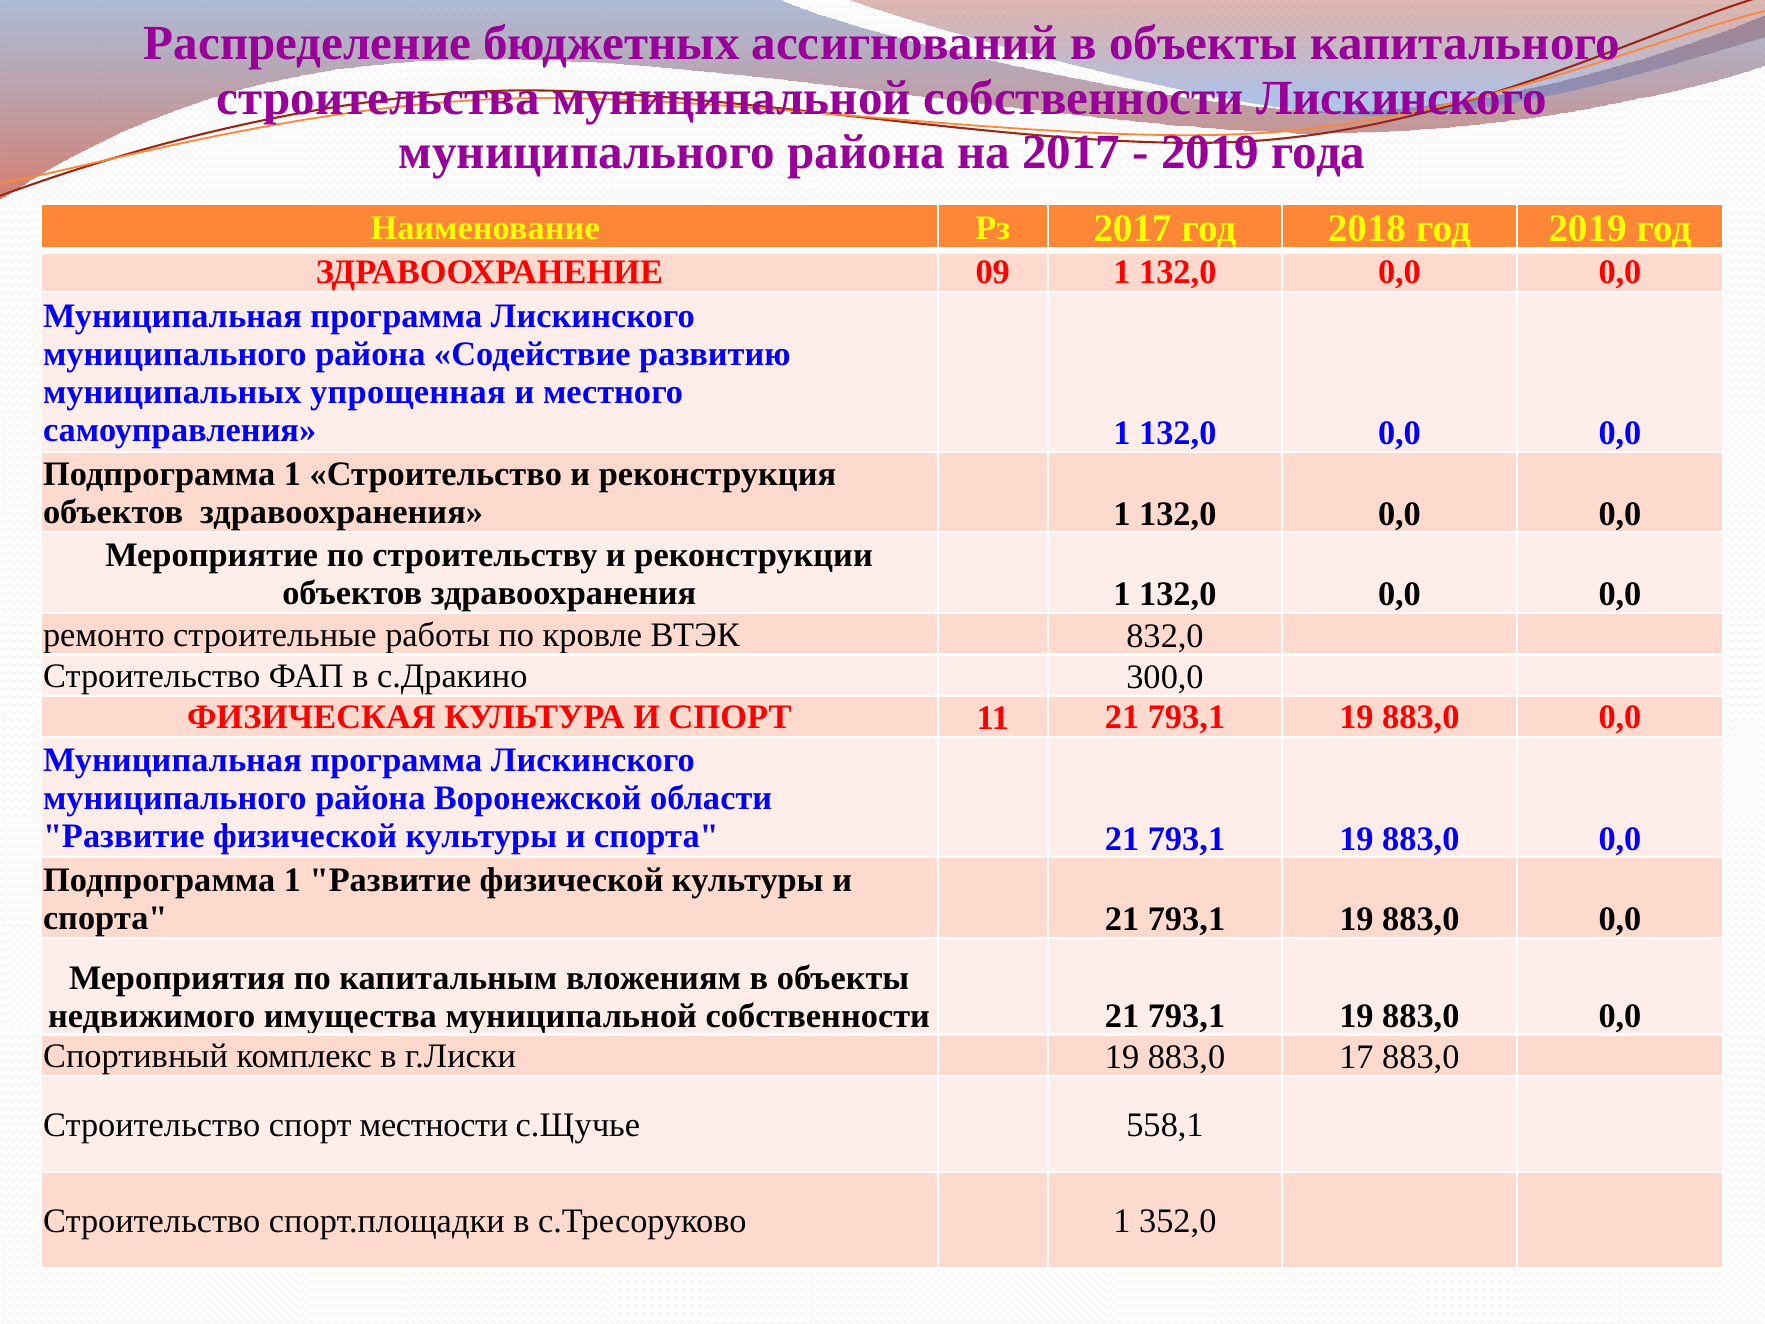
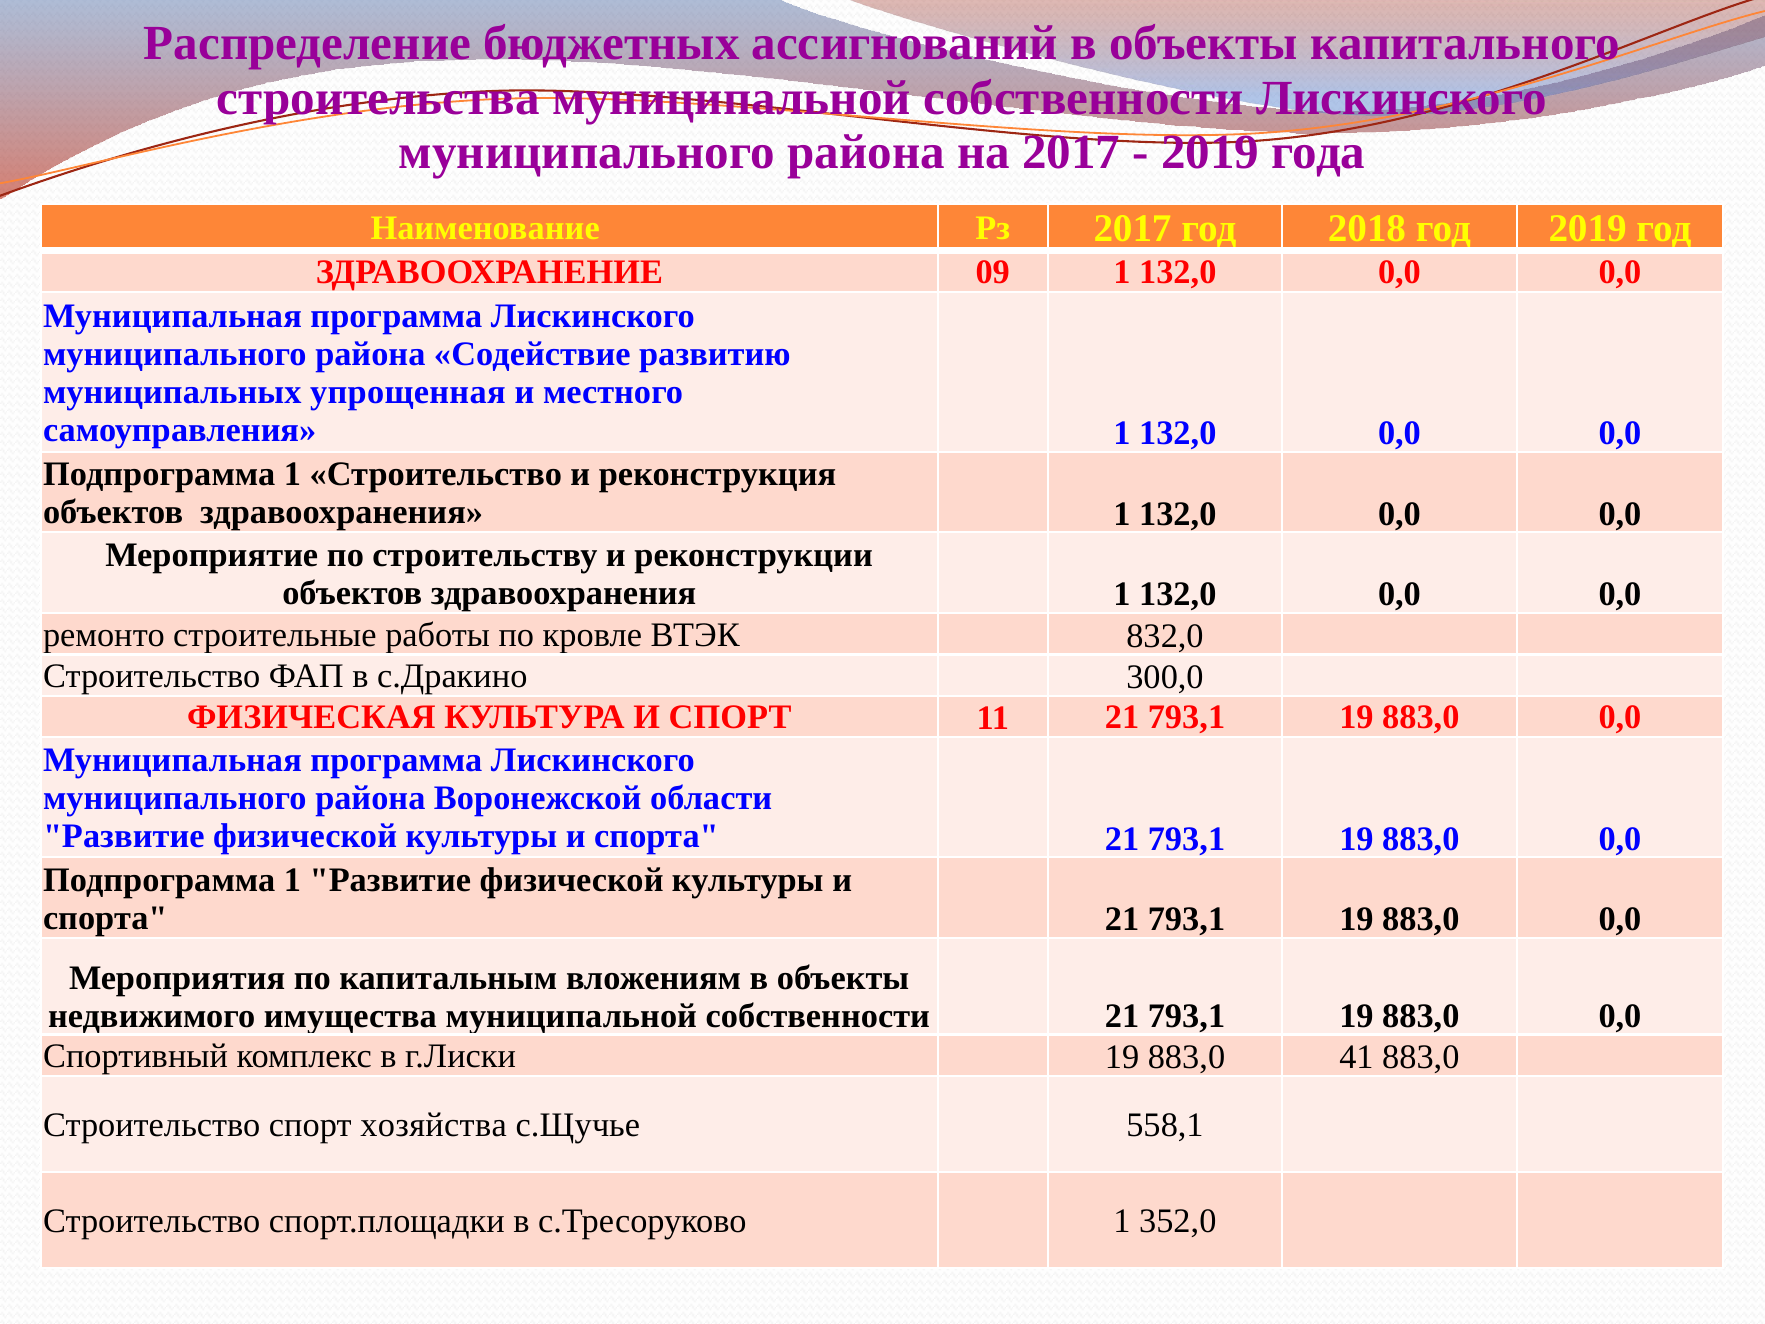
17: 17 -> 41 (1356, 1057)
местности: местности -> хозяйства (434, 1125)
